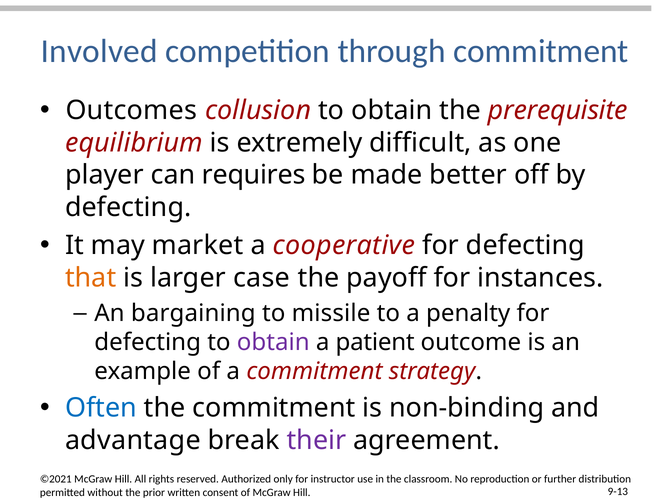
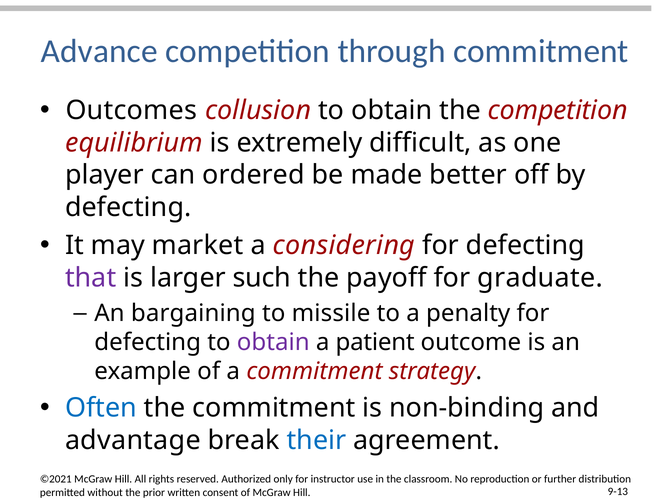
Involved: Involved -> Advance (99, 51)
the prerequisite: prerequisite -> competition (558, 110)
requires: requires -> ordered (254, 175)
cooperative: cooperative -> considering (344, 246)
that colour: orange -> purple (91, 278)
case: case -> such (262, 278)
instances: instances -> graduate (540, 278)
their colour: purple -> blue (316, 440)
